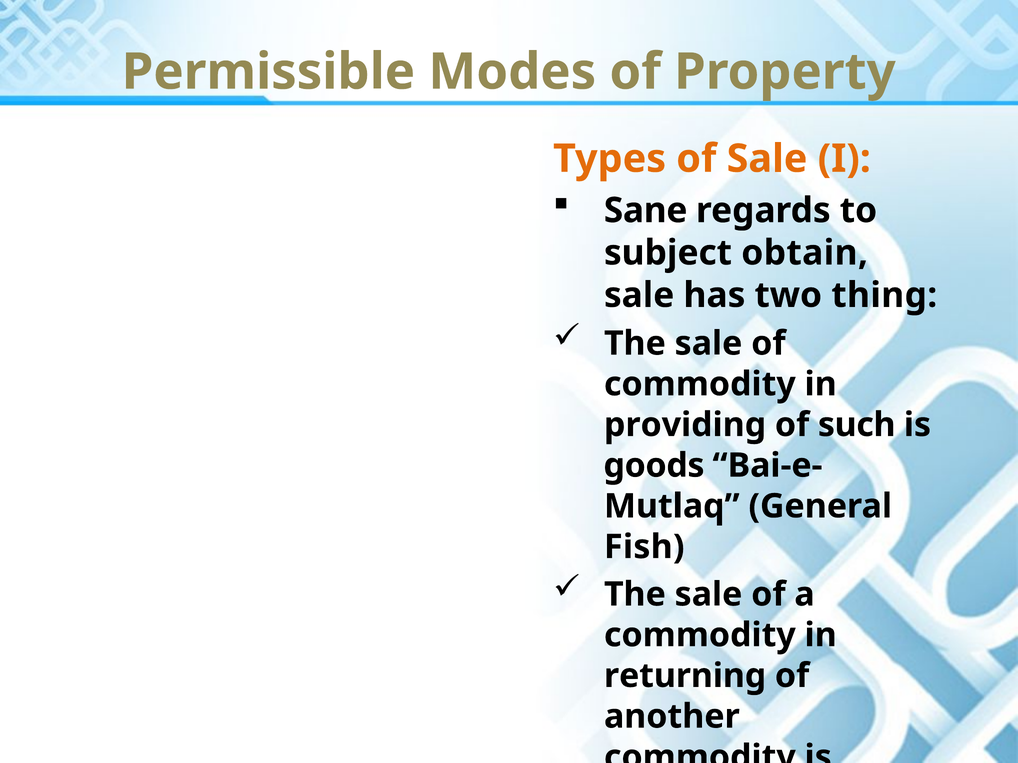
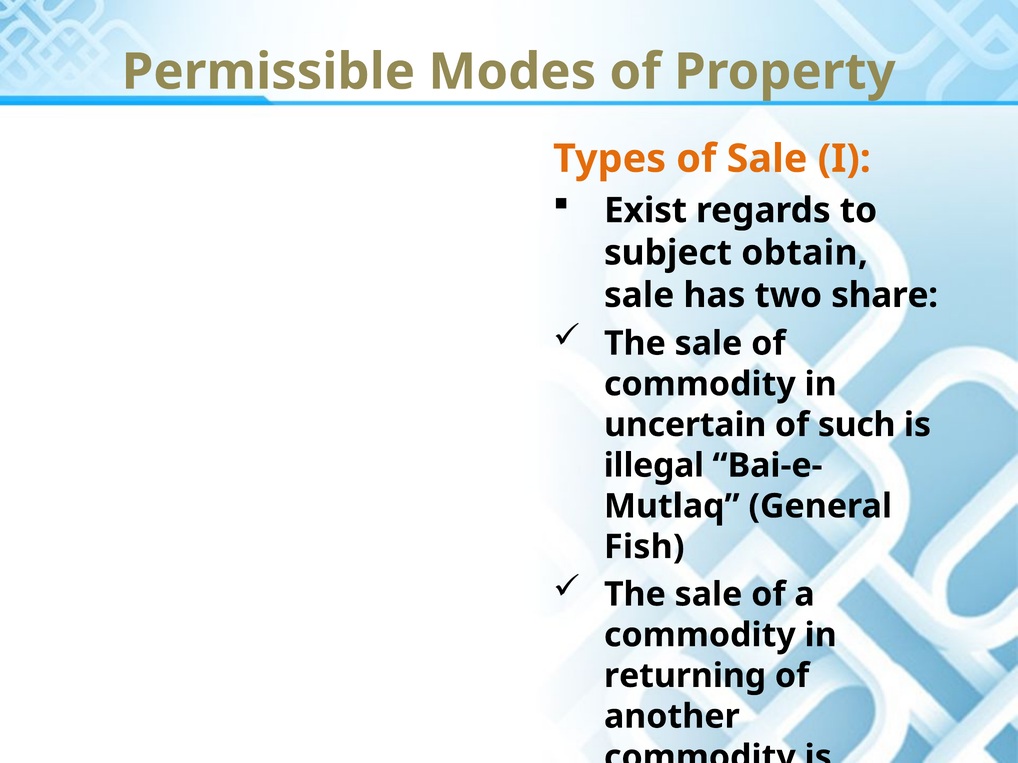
Sane: Sane -> Exist (646, 211)
thing: thing -> share (885, 295)
providing: providing -> uncertain (685, 425)
goods: goods -> illegal (654, 466)
